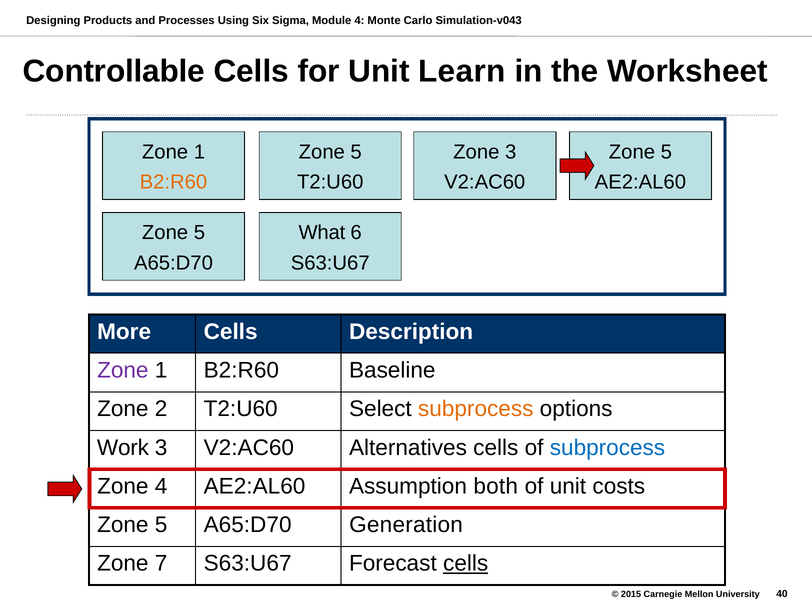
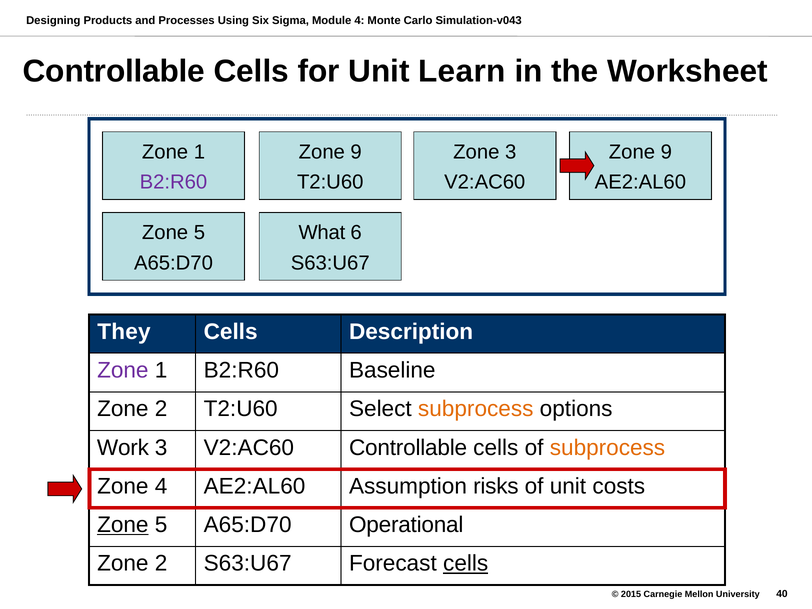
5: 5 -> 9 (356, 152)
5: 5 -> 9 (666, 152)
B2:R60 colour: orange -> purple (173, 182)
More: More -> They (124, 332)
V2:AC60 Alternatives: Alternatives -> Controllable (408, 448)
subprocess colour: blue -> orange (607, 448)
both: both -> risks (496, 486)
Zone underline: none -> present (123, 525)
Generation: Generation -> Operational (406, 525)
7: 7 -> 2 (161, 564)
